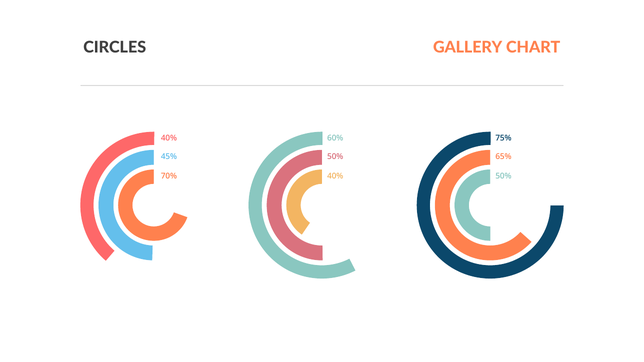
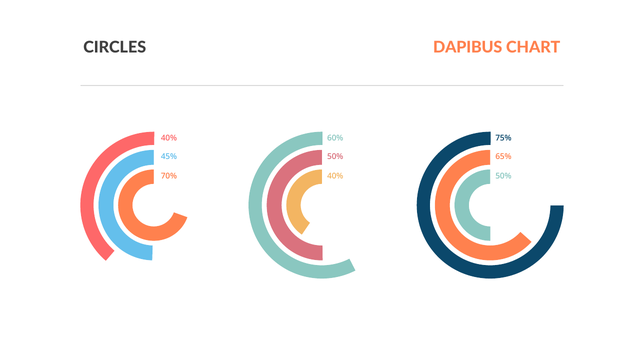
GALLERY: GALLERY -> DAPIBUS (468, 48)
